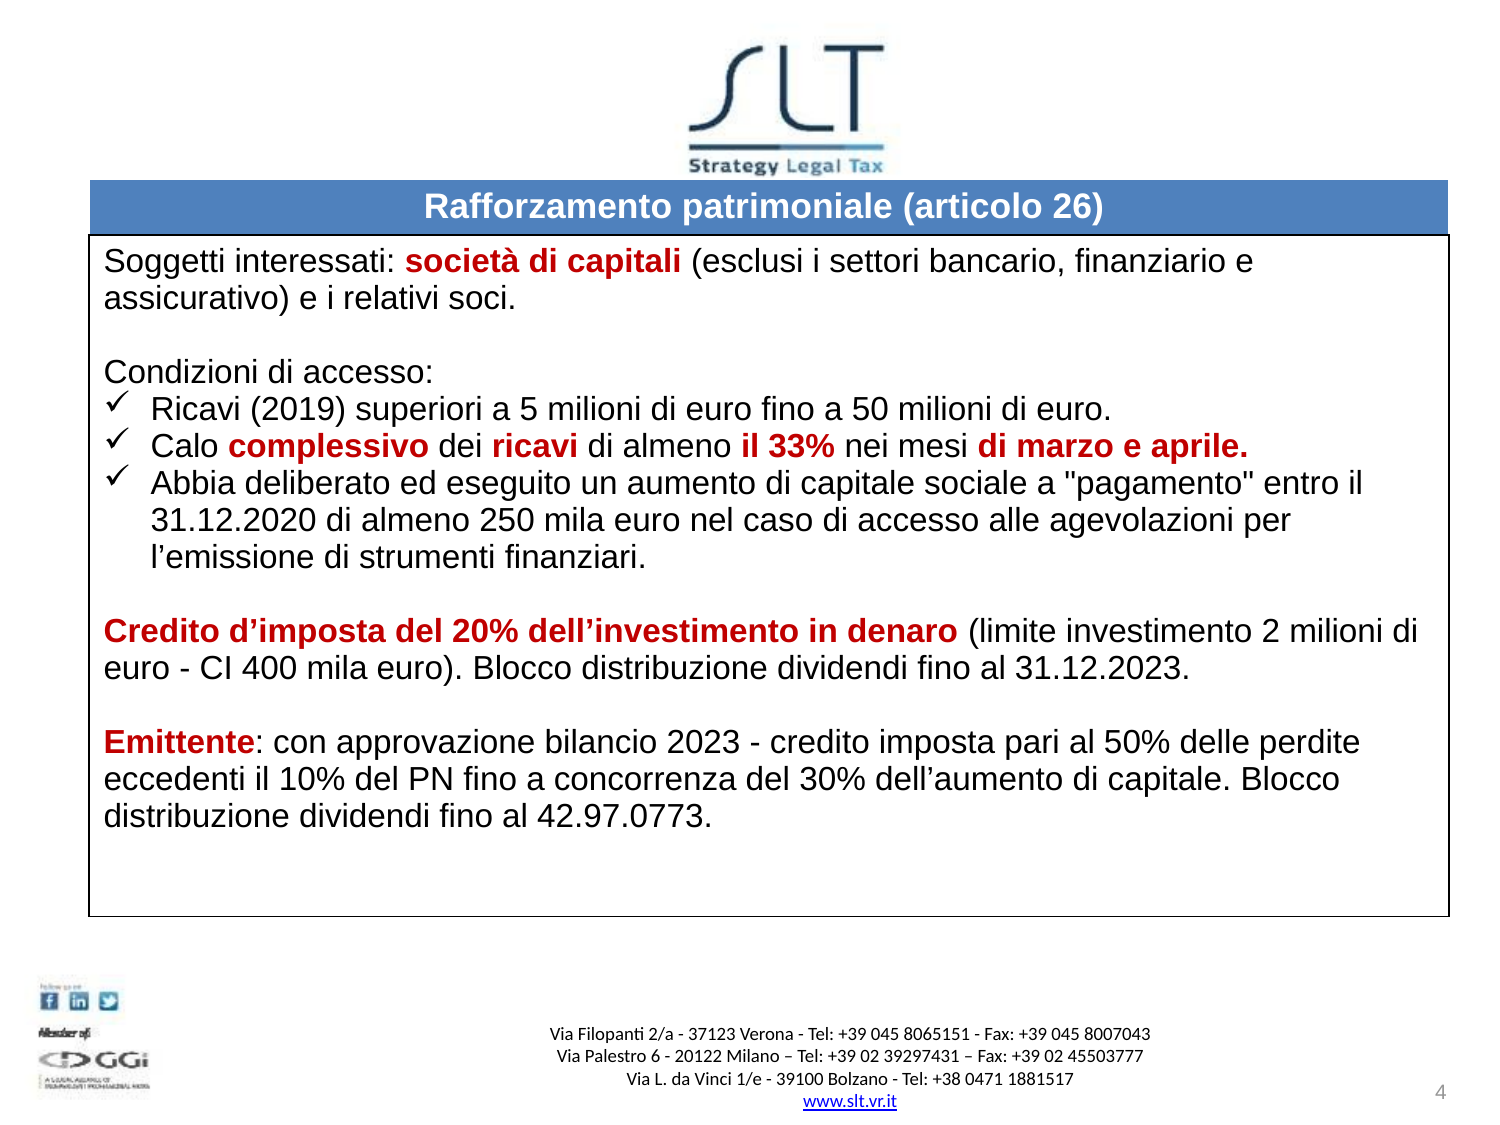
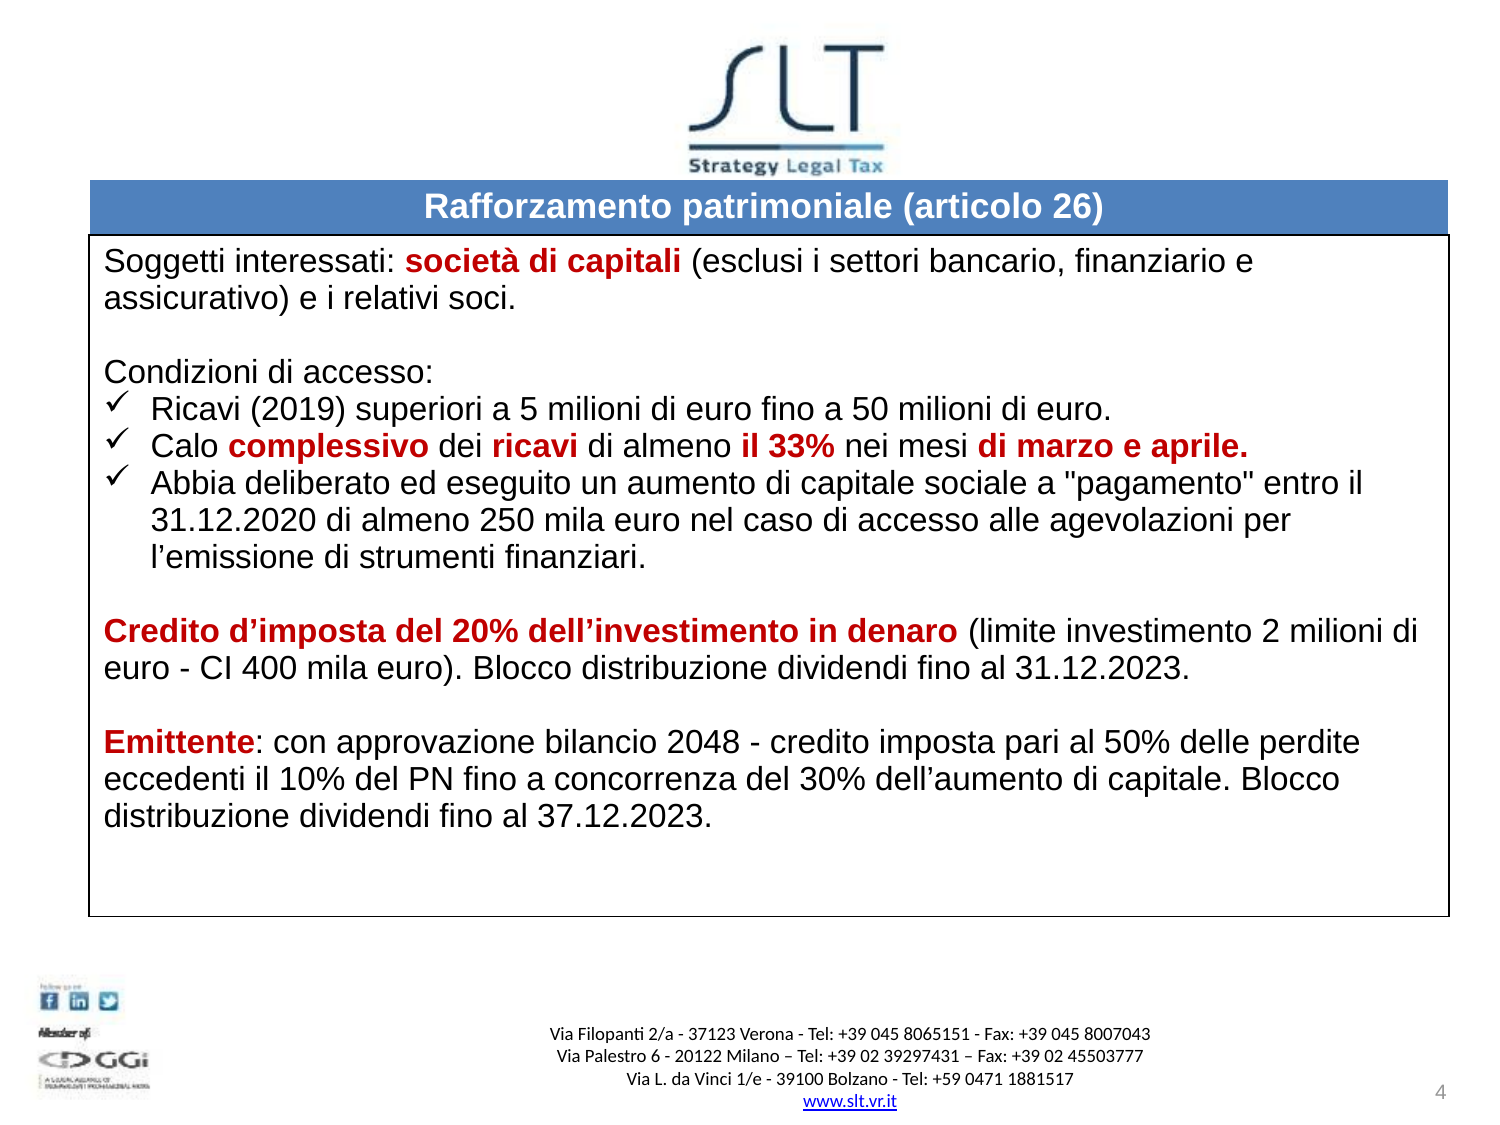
2023: 2023 -> 2048 (704, 743)
42.97.0773: 42.97.0773 -> 37.12.2023 (625, 817)
+38: +38 -> +59 (947, 1079)
